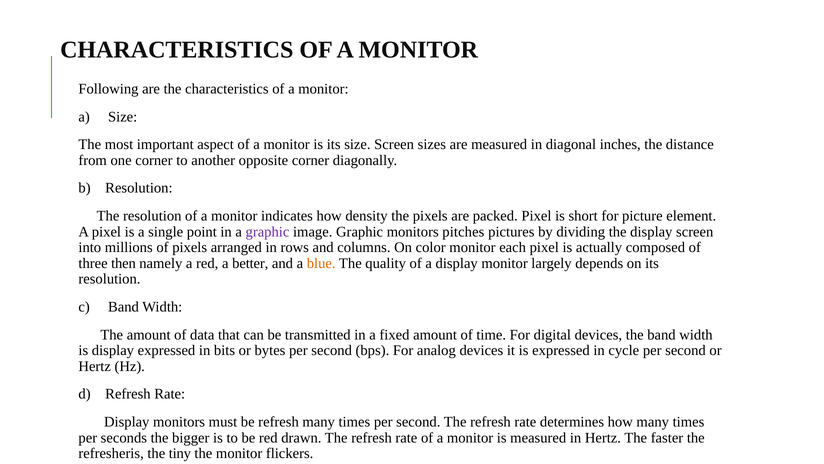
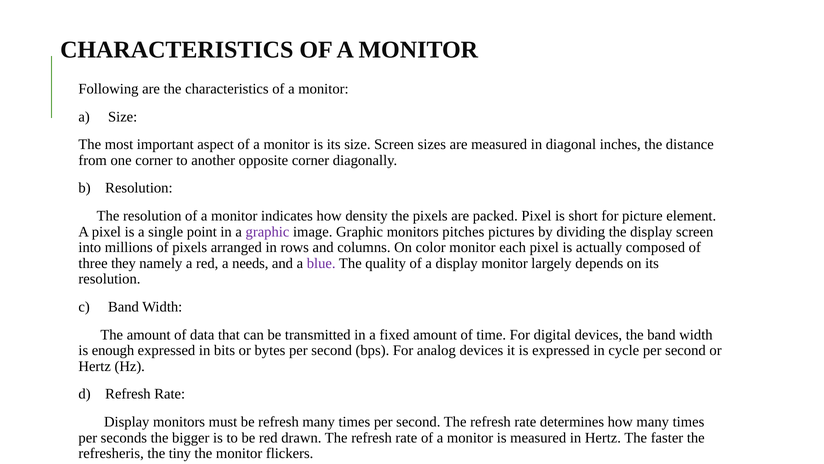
then: then -> they (124, 263)
better: better -> needs (250, 263)
blue colour: orange -> purple (321, 263)
is display: display -> enough (113, 350)
